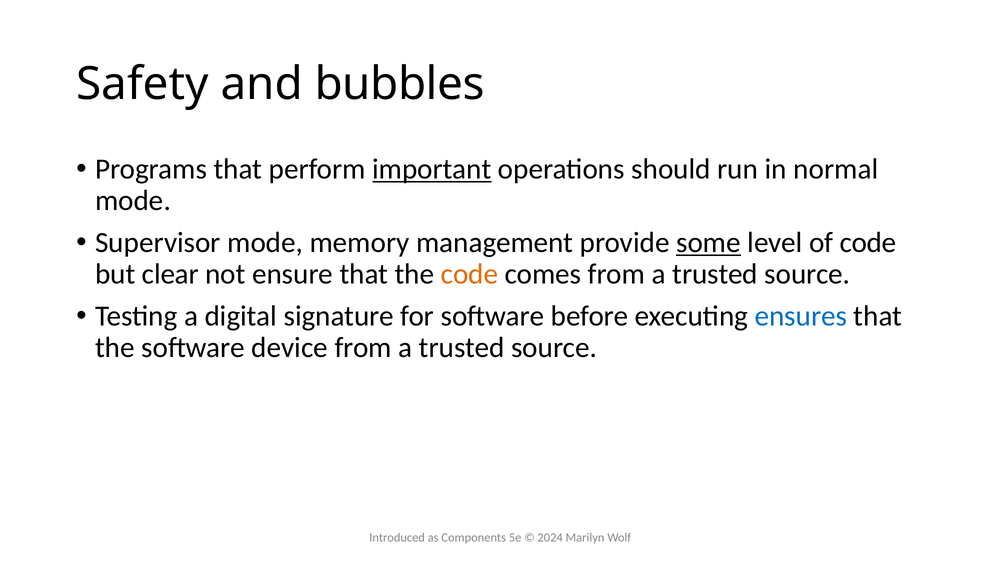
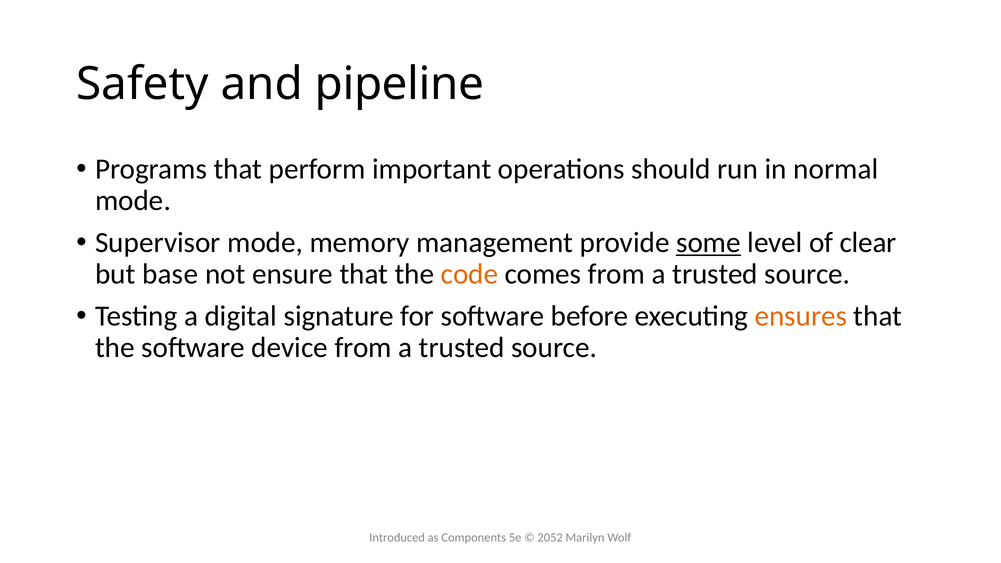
bubbles: bubbles -> pipeline (400, 84)
important underline: present -> none (432, 169)
of code: code -> clear (868, 243)
clear: clear -> base (170, 274)
ensures colour: blue -> orange (801, 316)
2024: 2024 -> 2052 (550, 538)
